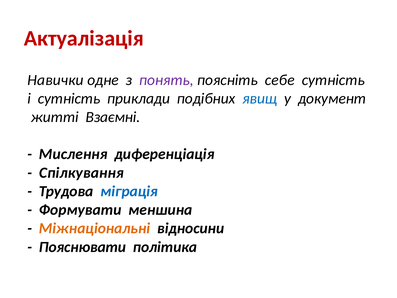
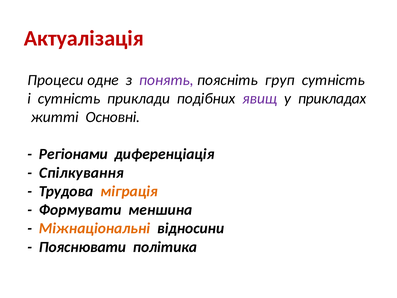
Навички: Навички -> Процеси (55, 80)
себе: себе -> груп (280, 80)
явищ colour: blue -> purple (260, 98)
документ: документ -> прикладах (332, 98)
Взаємні: Взаємні -> Основні (113, 117)
Мислення: Мислення -> Регіонами (73, 154)
міграція colour: blue -> orange (129, 191)
